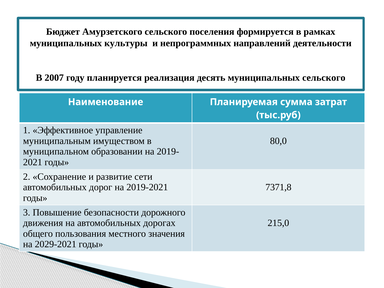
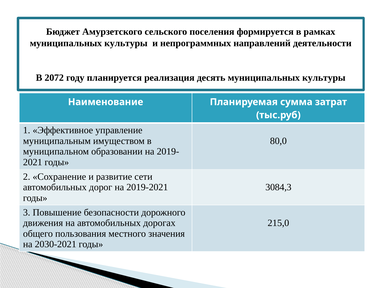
2007: 2007 -> 2072 (54, 78)
десять муниципальных сельского: сельского -> культуры (324, 78)
7371,8: 7371,8 -> 3084,3 (278, 187)
2029-2021: 2029-2021 -> 2030-2021 (56, 244)
